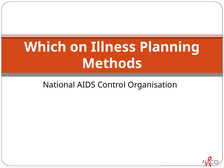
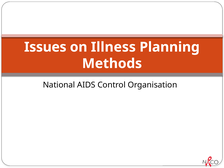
Which: Which -> Issues (45, 47)
